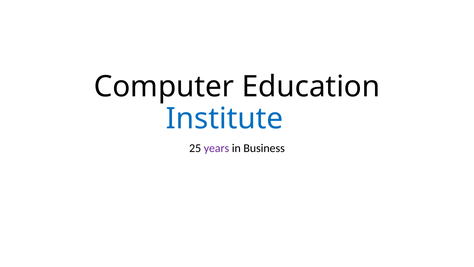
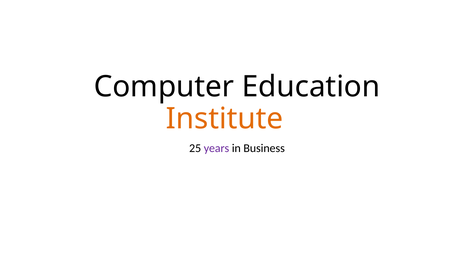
Institute colour: blue -> orange (225, 118)
